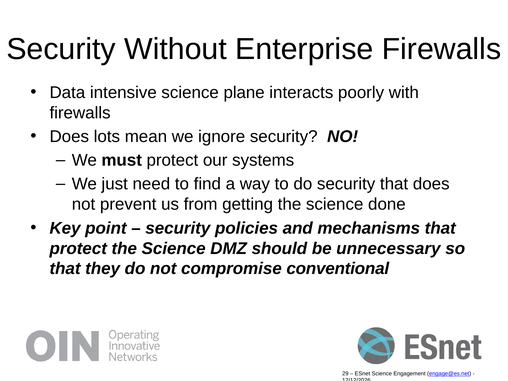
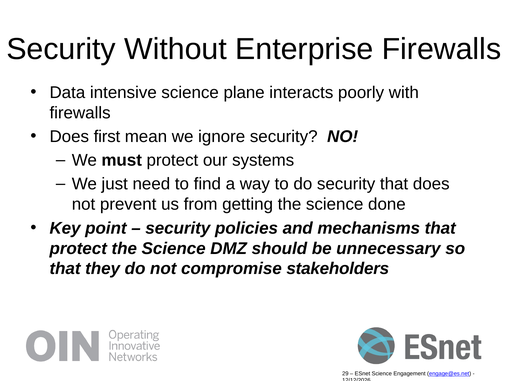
lots: lots -> first (107, 137)
conventional: conventional -> stakeholders (338, 269)
